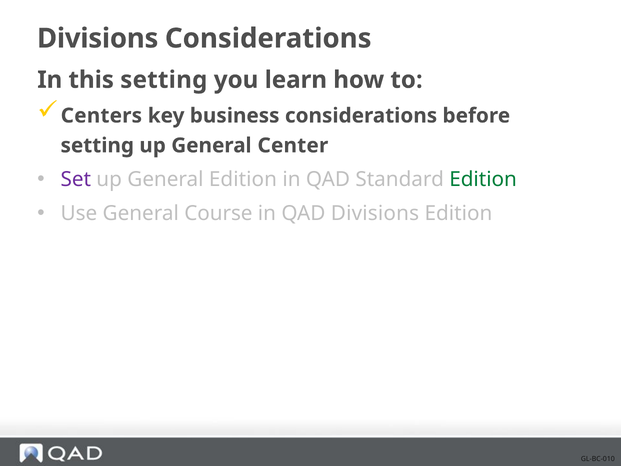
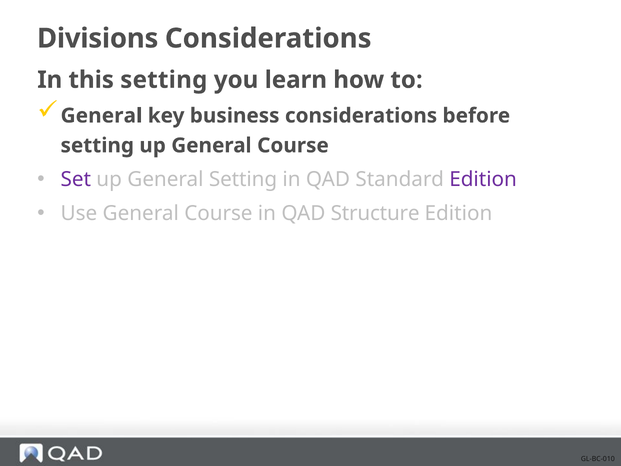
Centers: Centers -> General (101, 116)
up General Center: Center -> Course (293, 145)
General Edition: Edition -> Setting (243, 179)
Edition colour: green -> purple (483, 179)
QAD Divisions: Divisions -> Structure (375, 213)
